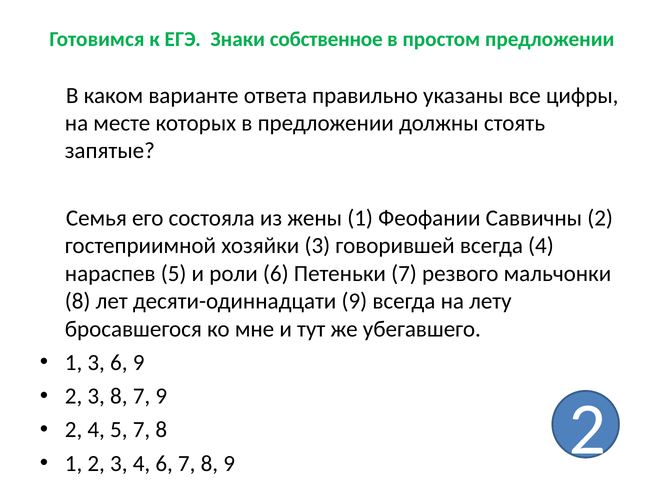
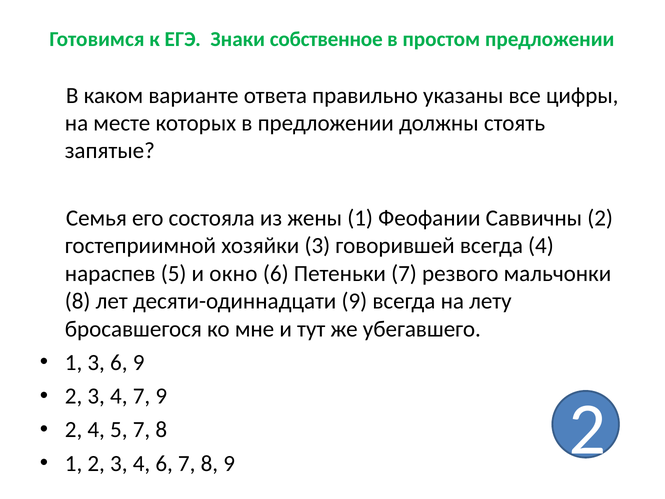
роли: роли -> окно (233, 273)
8: 8 -> 4 (119, 396)
